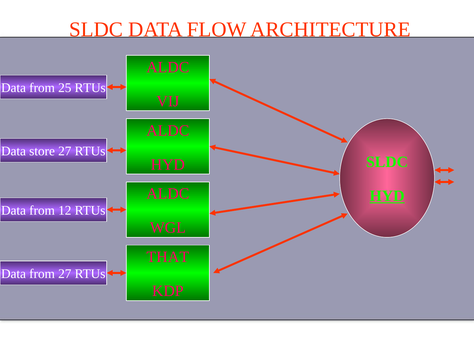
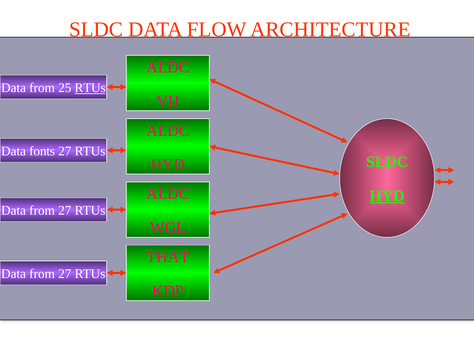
RTUs underline: none -> present (90, 88)
store: store -> fonts (42, 151)
12: 12 -> 27 (65, 210)
